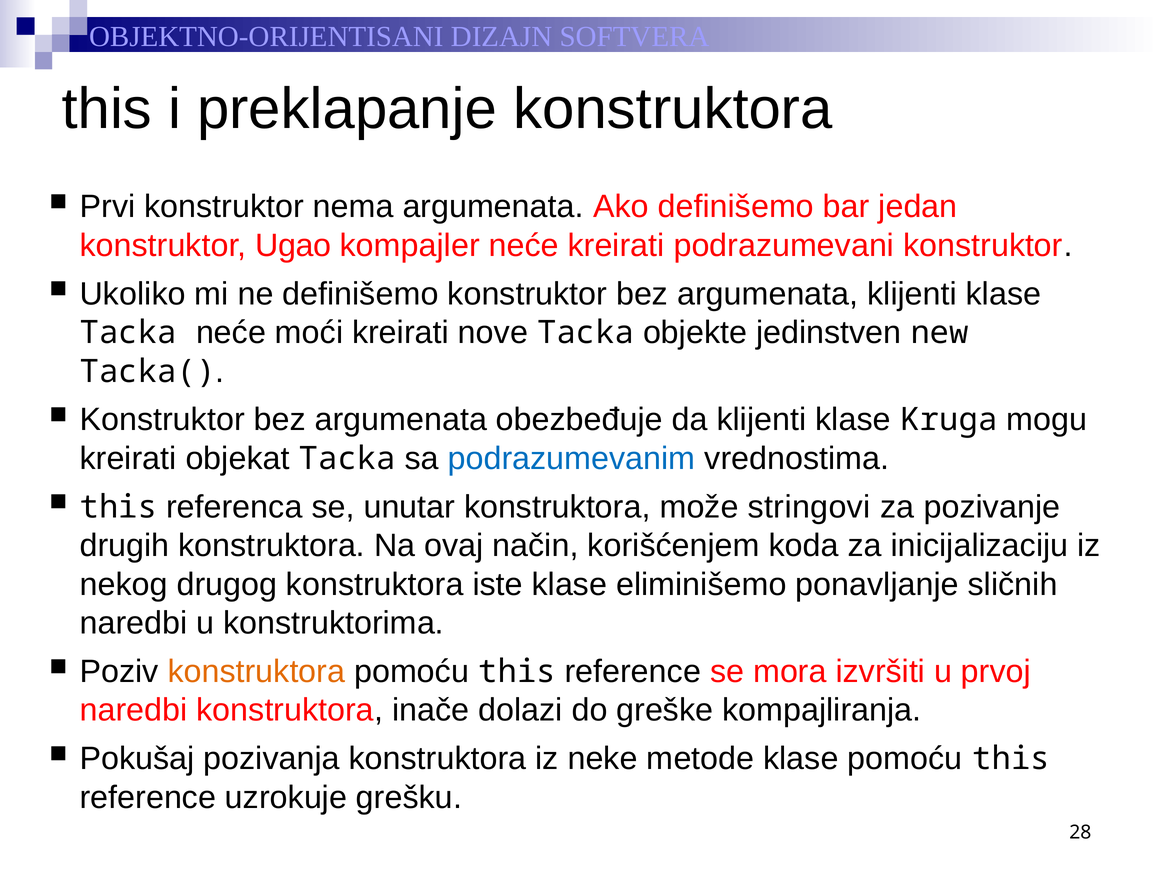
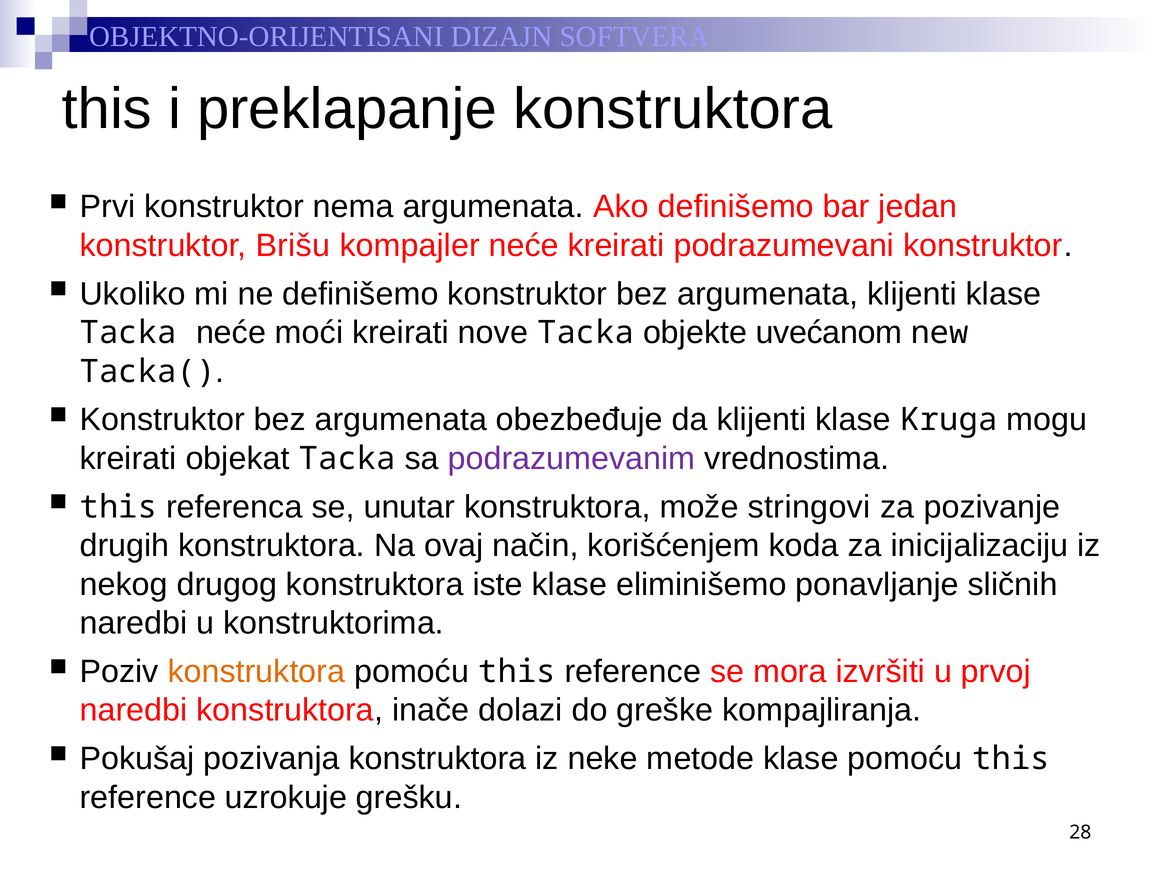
Ugao: Ugao -> Brišu (293, 245)
jedinstven: jedinstven -> uvećanom (829, 333)
podrazumevanim colour: blue -> purple (572, 458)
